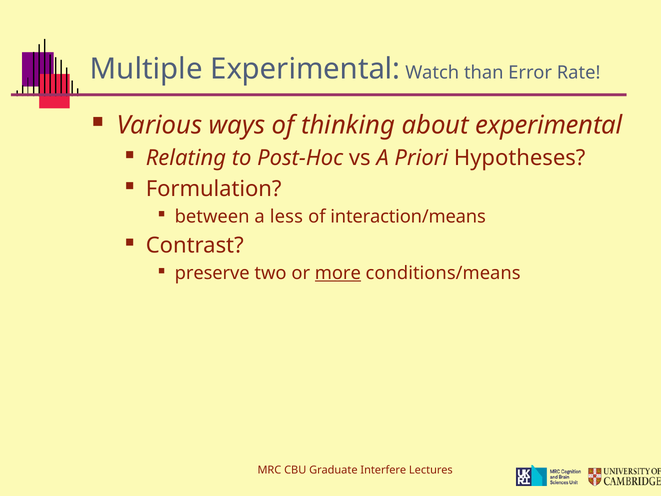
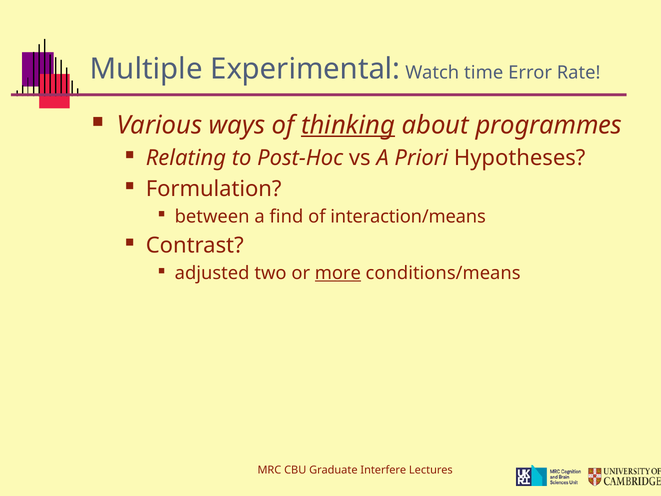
than: than -> time (484, 73)
thinking underline: none -> present (348, 125)
about experimental: experimental -> programmes (549, 125)
less: less -> find (286, 216)
preserve: preserve -> adjusted (212, 273)
